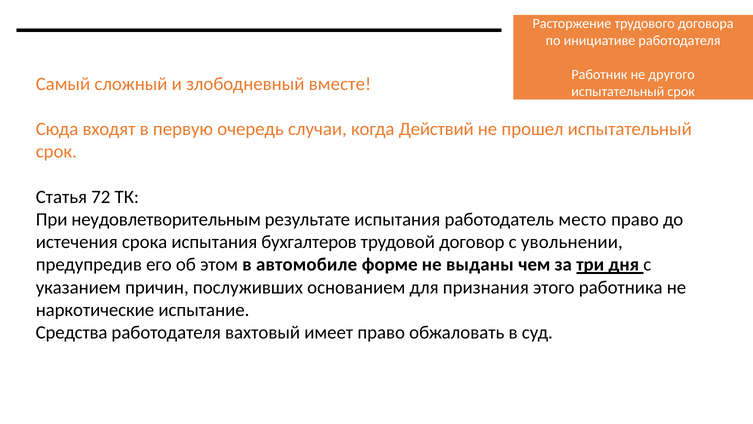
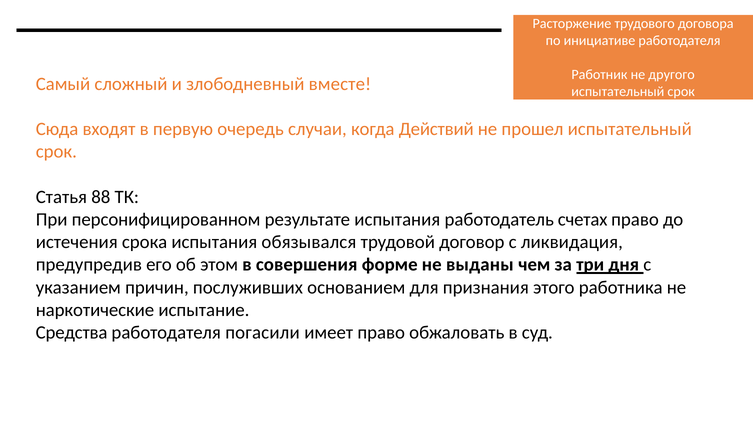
72: 72 -> 88 (101, 197)
неудовлетворительным: неудовлетворительным -> персонифицированном (166, 219)
место: место -> счетах (583, 219)
бухгалтеров: бухгалтеров -> обязывался (309, 242)
увольнении: увольнении -> ликвидация (572, 242)
автомобиле: автомобиле -> совершения (307, 264)
вахтовый: вахтовый -> погасили (262, 332)
